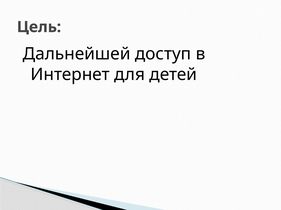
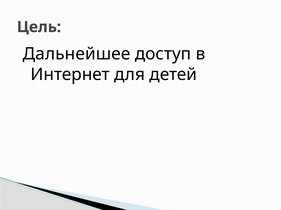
Дальнейшей: Дальнейшей -> Дальнейшее (77, 54)
